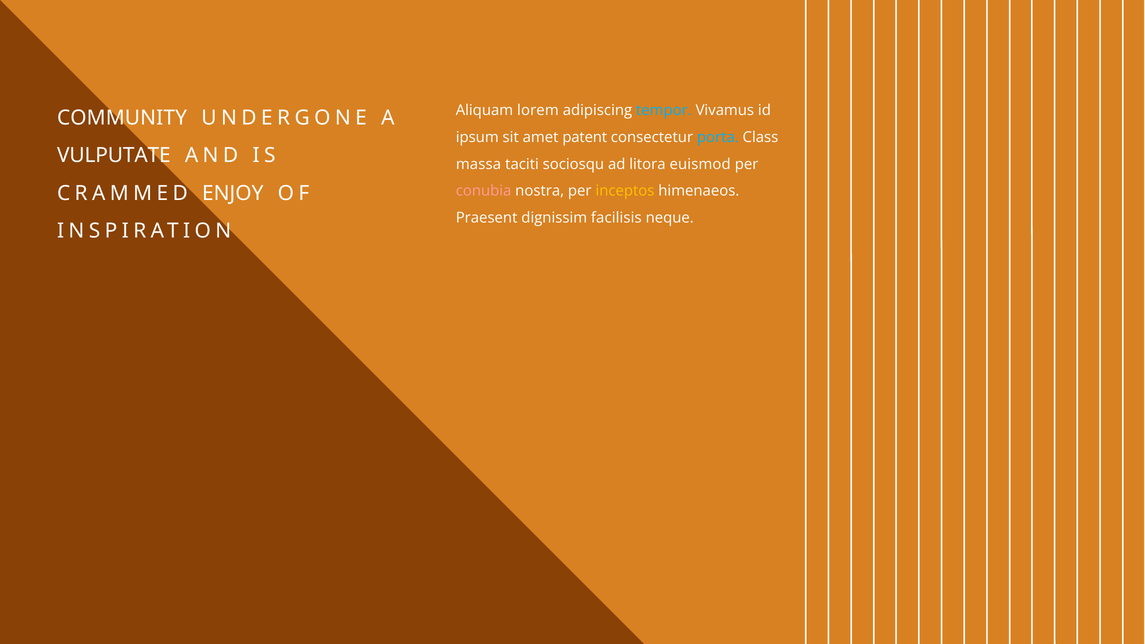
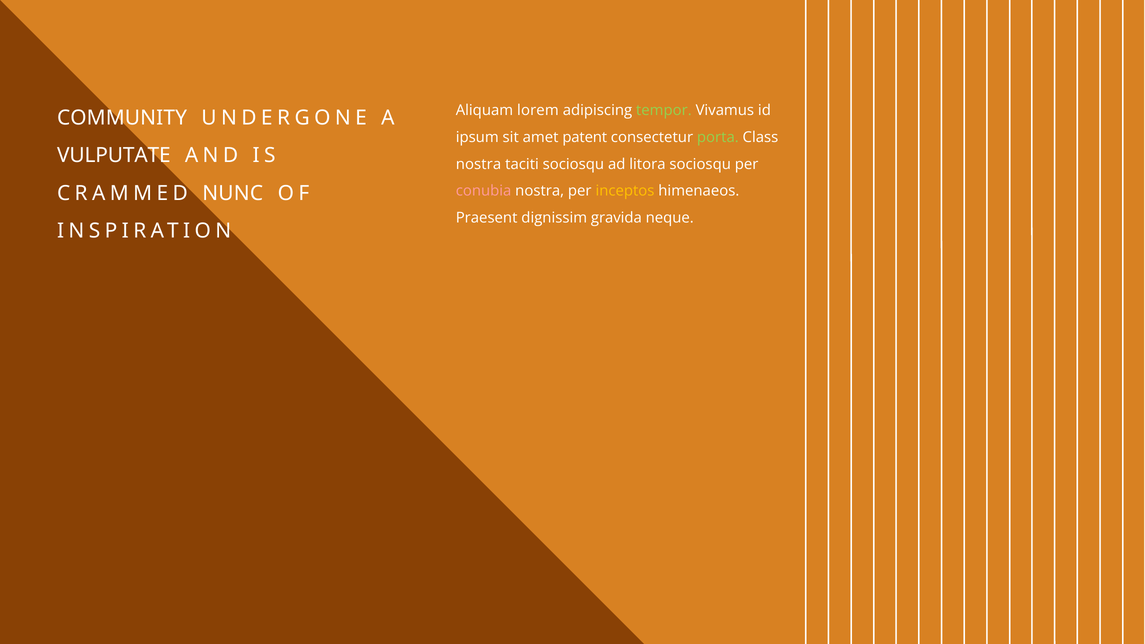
tempor colour: light blue -> light green (664, 110)
porta colour: light blue -> light green (718, 137)
massa: massa -> nostra (478, 164)
litora euismod: euismod -> sociosqu (700, 164)
ENJOY: ENJOY -> NUNC (233, 193)
facilisis: facilisis -> gravida (616, 218)
